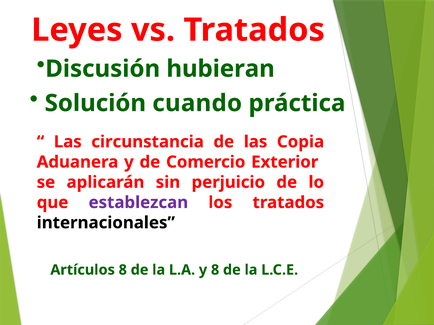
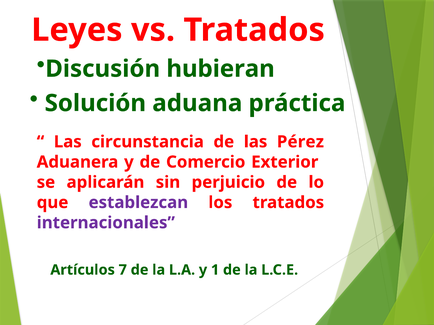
cuando: cuando -> aduana (197, 103)
Copia: Copia -> Pérez (300, 142)
internacionales colour: black -> purple (106, 223)
Artículos 8: 8 -> 7 (123, 270)
y 8: 8 -> 1 (215, 270)
